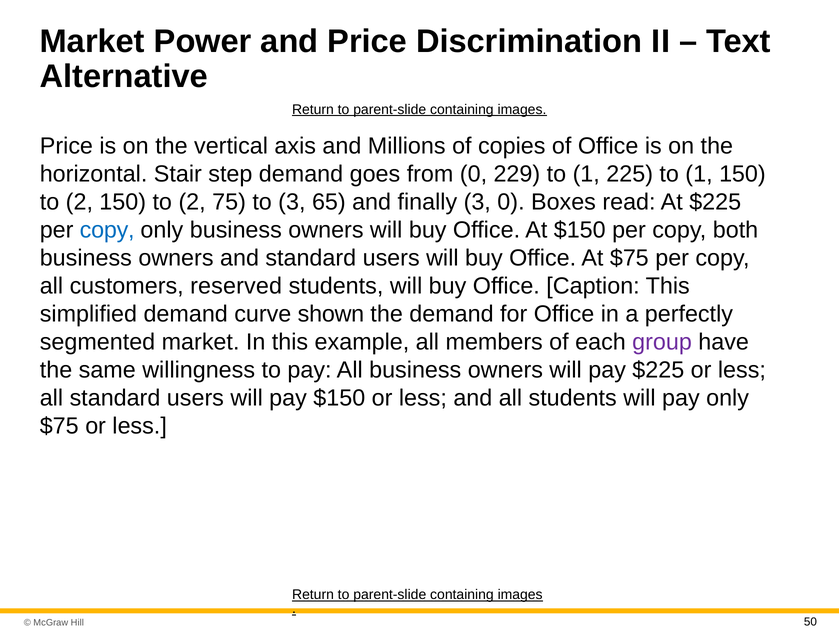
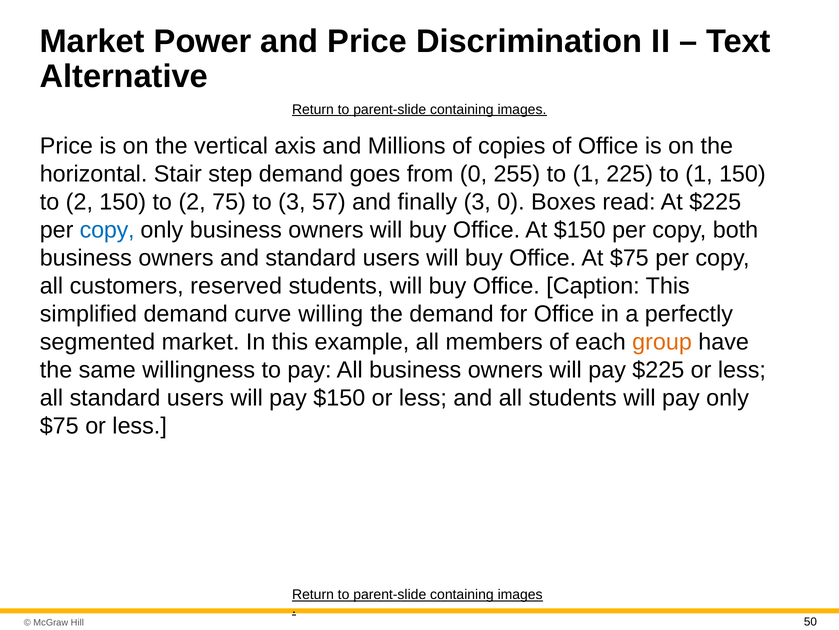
229: 229 -> 255 (517, 174)
65: 65 -> 57 (329, 202)
shown: shown -> willing (331, 314)
group colour: purple -> orange (662, 342)
